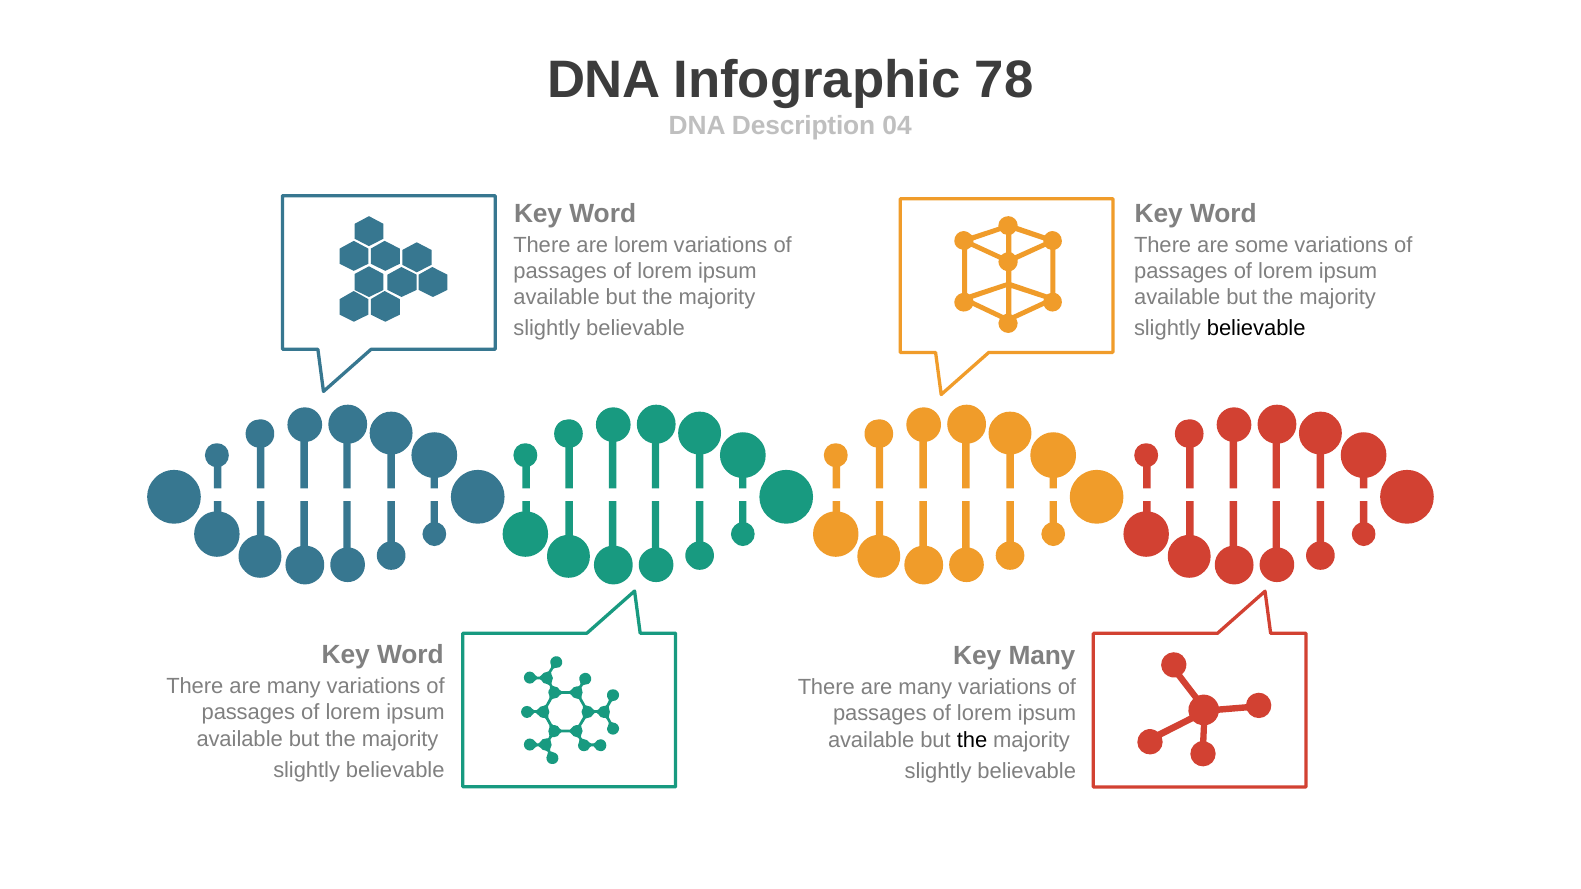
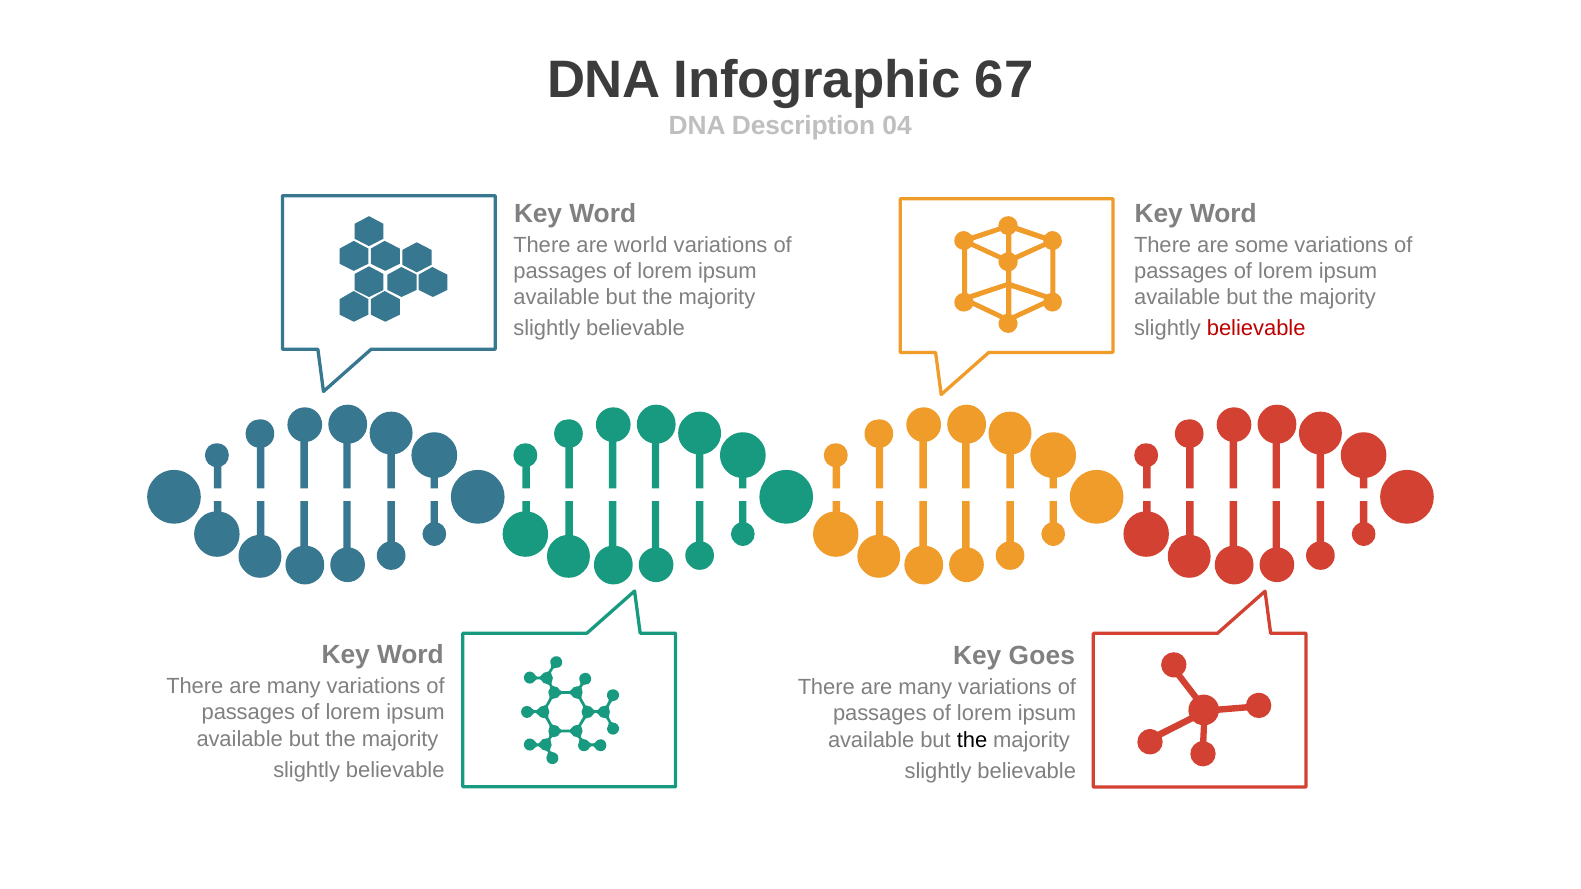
78: 78 -> 67 (1004, 80)
are lorem: lorem -> world (641, 245)
believable colour: black -> red (1256, 329)
Key Many: Many -> Goes (1042, 656)
